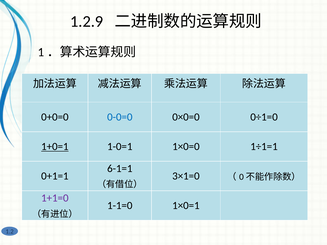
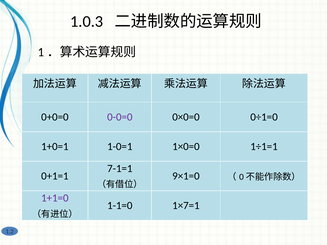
1.2.9: 1.2.9 -> 1.0.3 (87, 22)
0-0=0 colour: blue -> purple (120, 117)
1+0=1 underline: present -> none (55, 147)
6-1=1: 6-1=1 -> 7-1=1 (120, 169)
3×1=0: 3×1=0 -> 9×1=0 (186, 176)
1×0=1: 1×0=1 -> 1×7=1 (186, 206)
